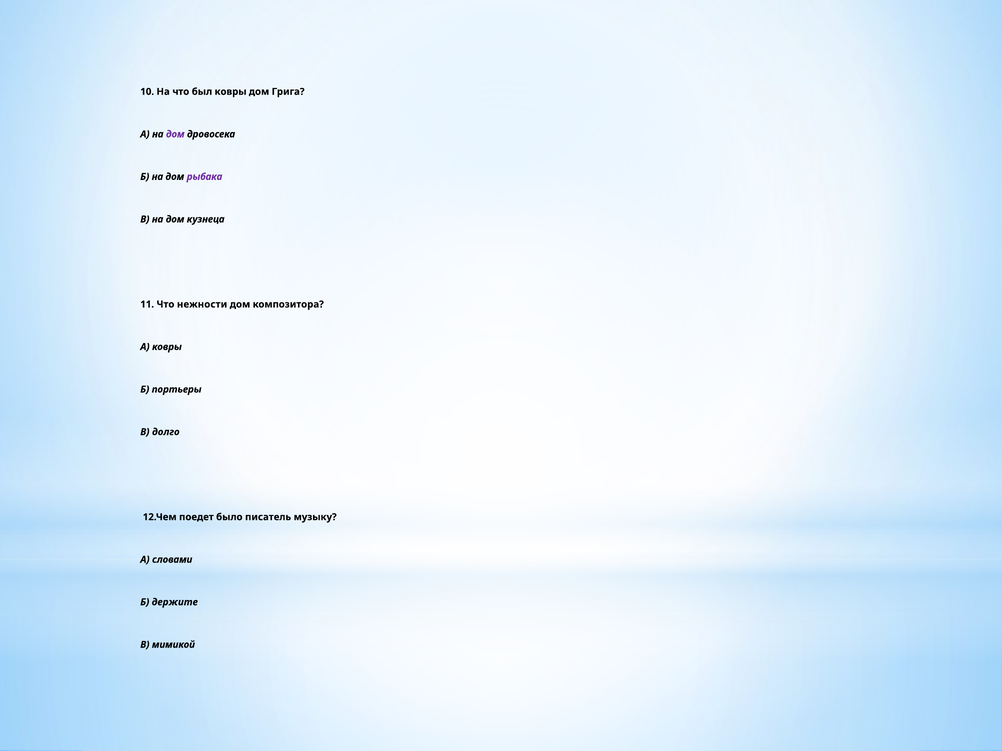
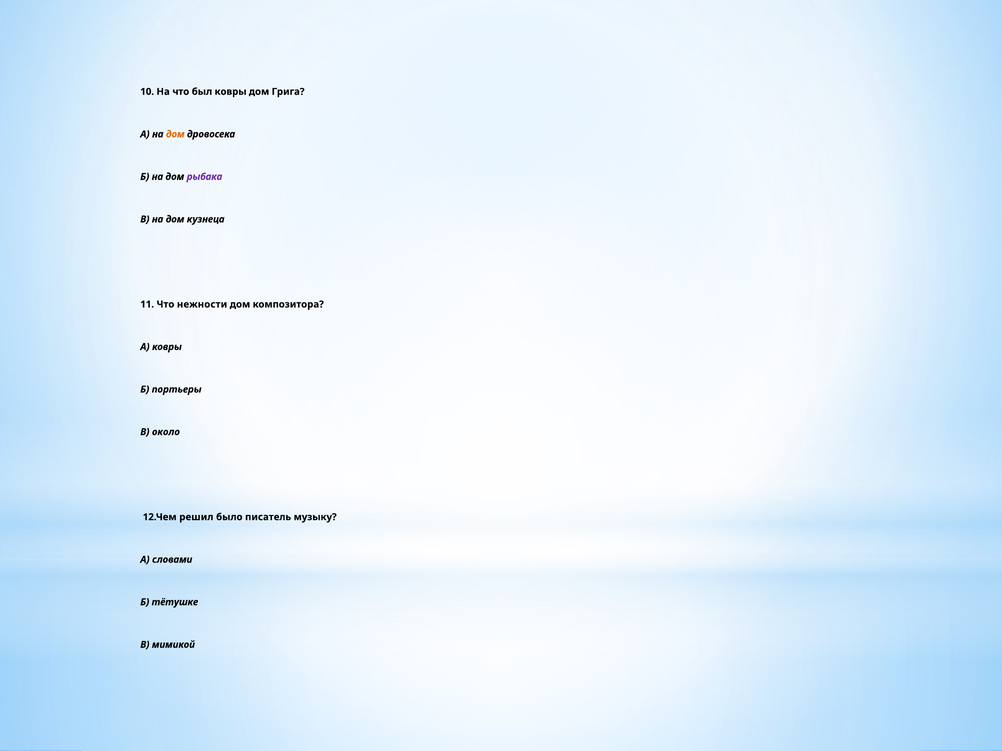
дом colour: purple -> orange (175, 134)
долго: долго -> около (166, 432)
поедет: поедет -> решил (196, 517)
держите: держите -> тётушке (175, 602)
